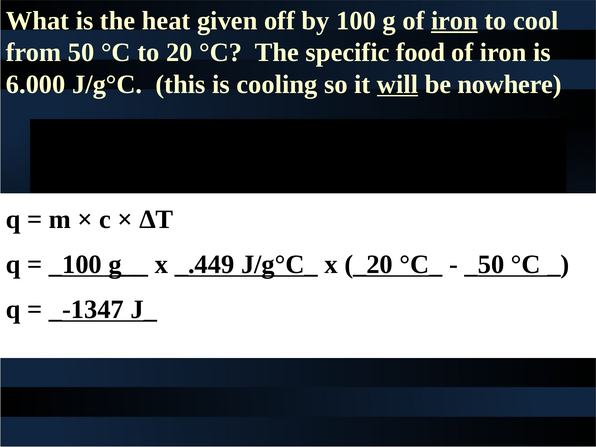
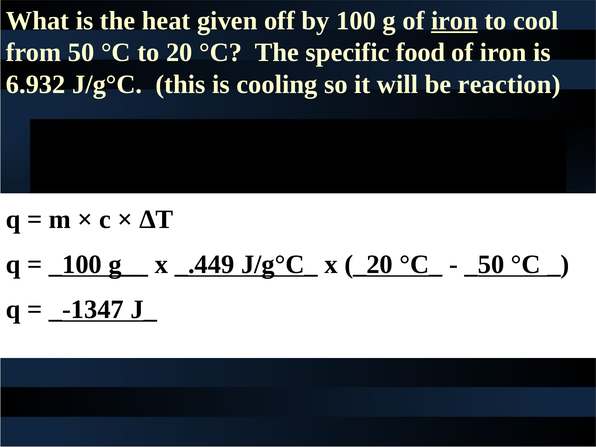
6.000: 6.000 -> 6.932 (36, 84)
will underline: present -> none (398, 84)
nowhere: nowhere -> reaction (509, 84)
